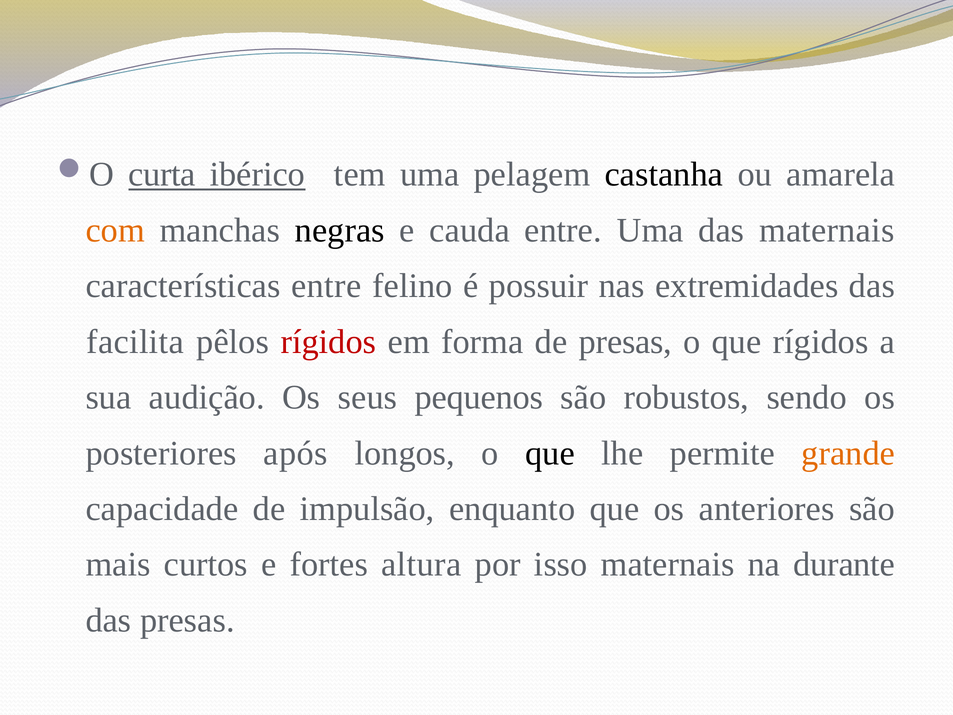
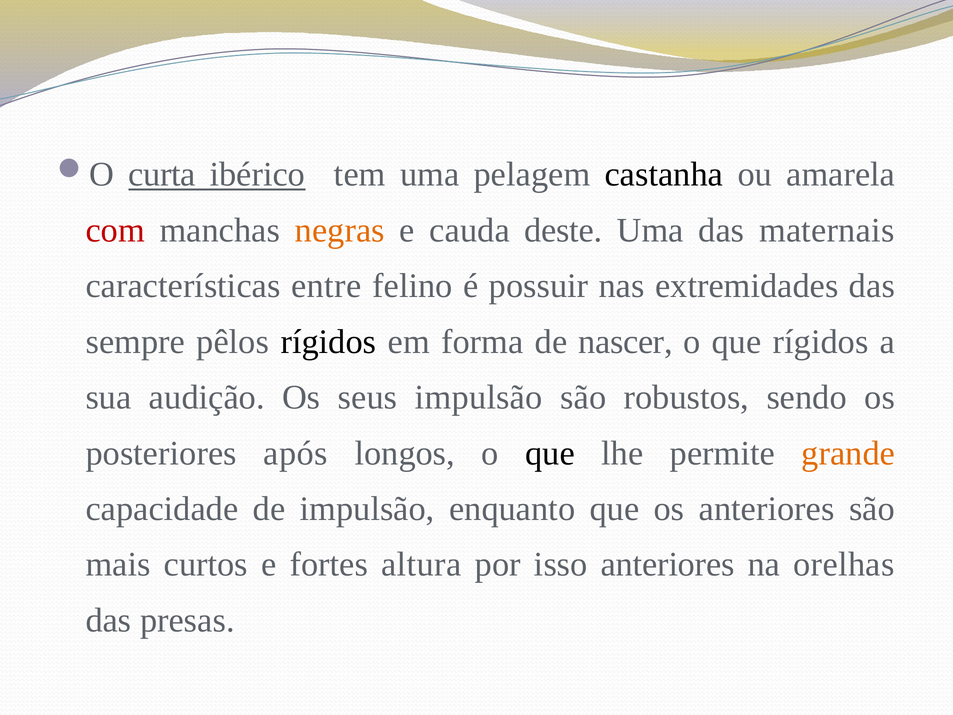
com colour: orange -> red (115, 230)
negras colour: black -> orange (340, 230)
cauda entre: entre -> deste (563, 230)
facilita: facilita -> sempre (135, 342)
rígidos colour: red -> black (328, 342)
de presas: presas -> nascer (625, 342)
seus pequenos: pequenos -> impulsão (479, 397)
isso maternais: maternais -> anteriores (668, 564)
durante: durante -> orelhas (844, 564)
